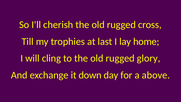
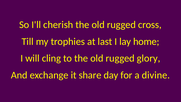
down: down -> share (90, 75)
above: above -> divine (156, 75)
